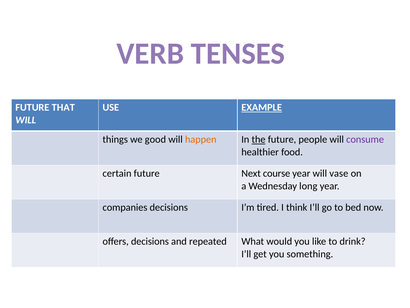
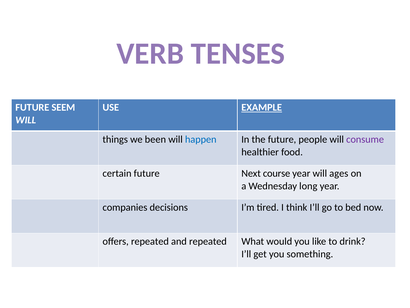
THAT: THAT -> SEEM (63, 107)
good: good -> been (155, 139)
happen colour: orange -> blue (201, 139)
the underline: present -> none (259, 139)
vase: vase -> ages (339, 173)
offers decisions: decisions -> repeated (150, 241)
